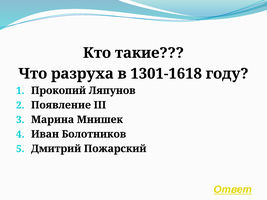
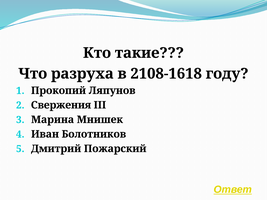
1301-1618: 1301-1618 -> 2108-1618 (166, 74)
Появление: Появление -> Свержения (61, 105)
